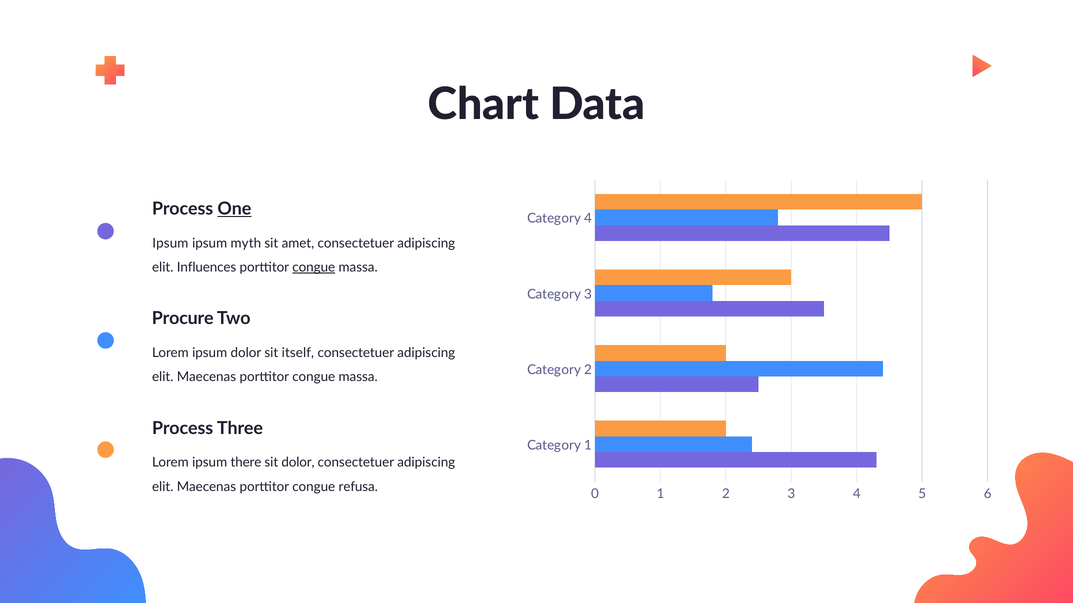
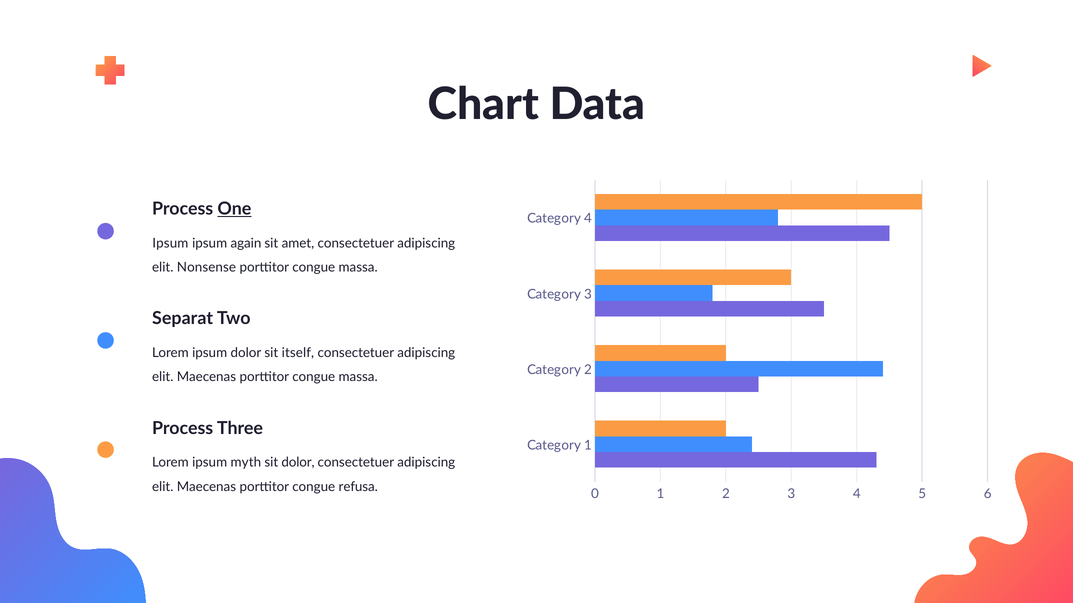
myth: myth -> again (246, 243)
Influences: Influences -> Nonsense (206, 267)
congue underline: present -> none (314, 267)
Procure: Procure -> Separat (183, 319)
there: there -> myth (246, 463)
